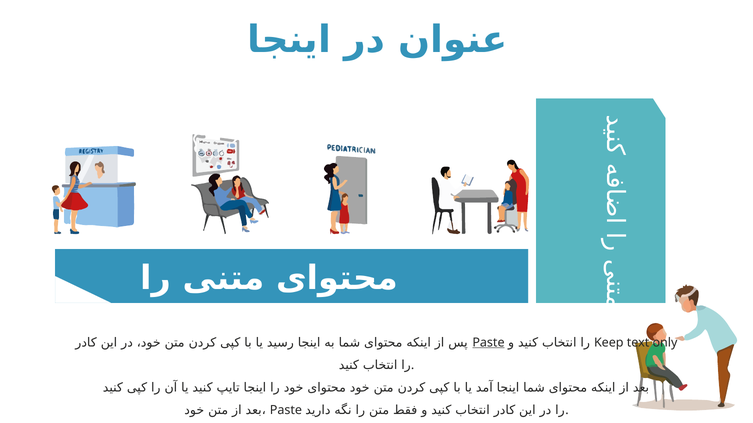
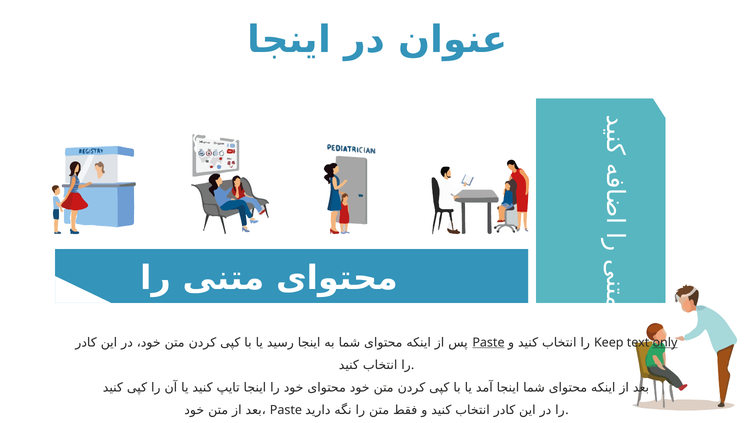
only underline: none -> present (665, 343)
